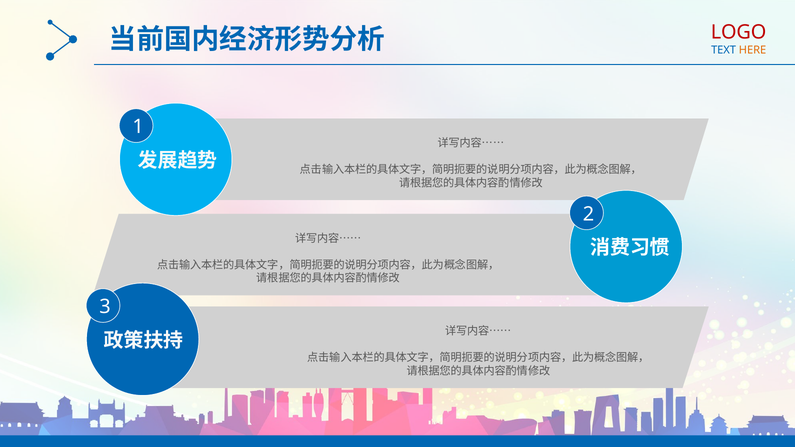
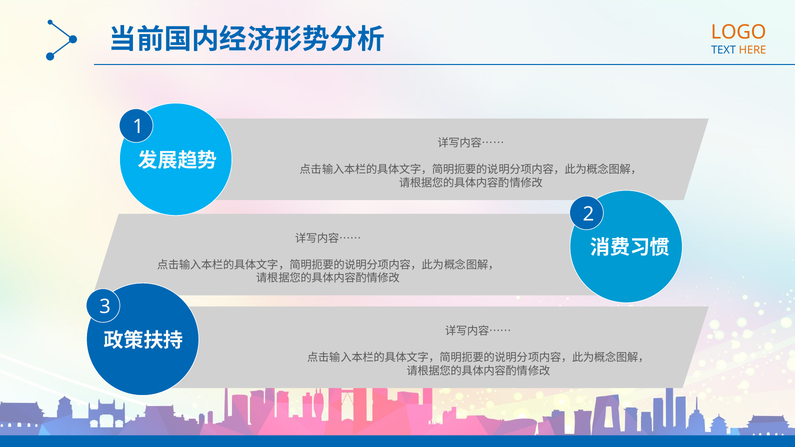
LOGO colour: red -> orange (739, 32)
